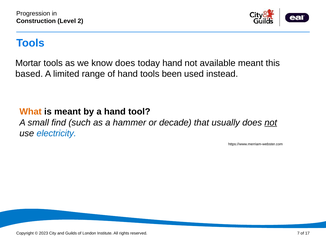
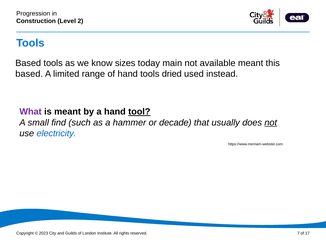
Mortar: Mortar -> Based (28, 63)
know does: does -> sizes (125, 63)
today hand: hand -> main (172, 63)
been: been -> dried (172, 74)
What colour: orange -> purple (31, 112)
tool underline: none -> present (139, 112)
